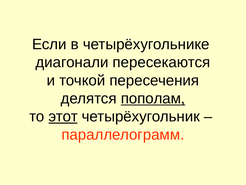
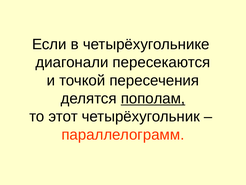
этот underline: present -> none (63, 116)
